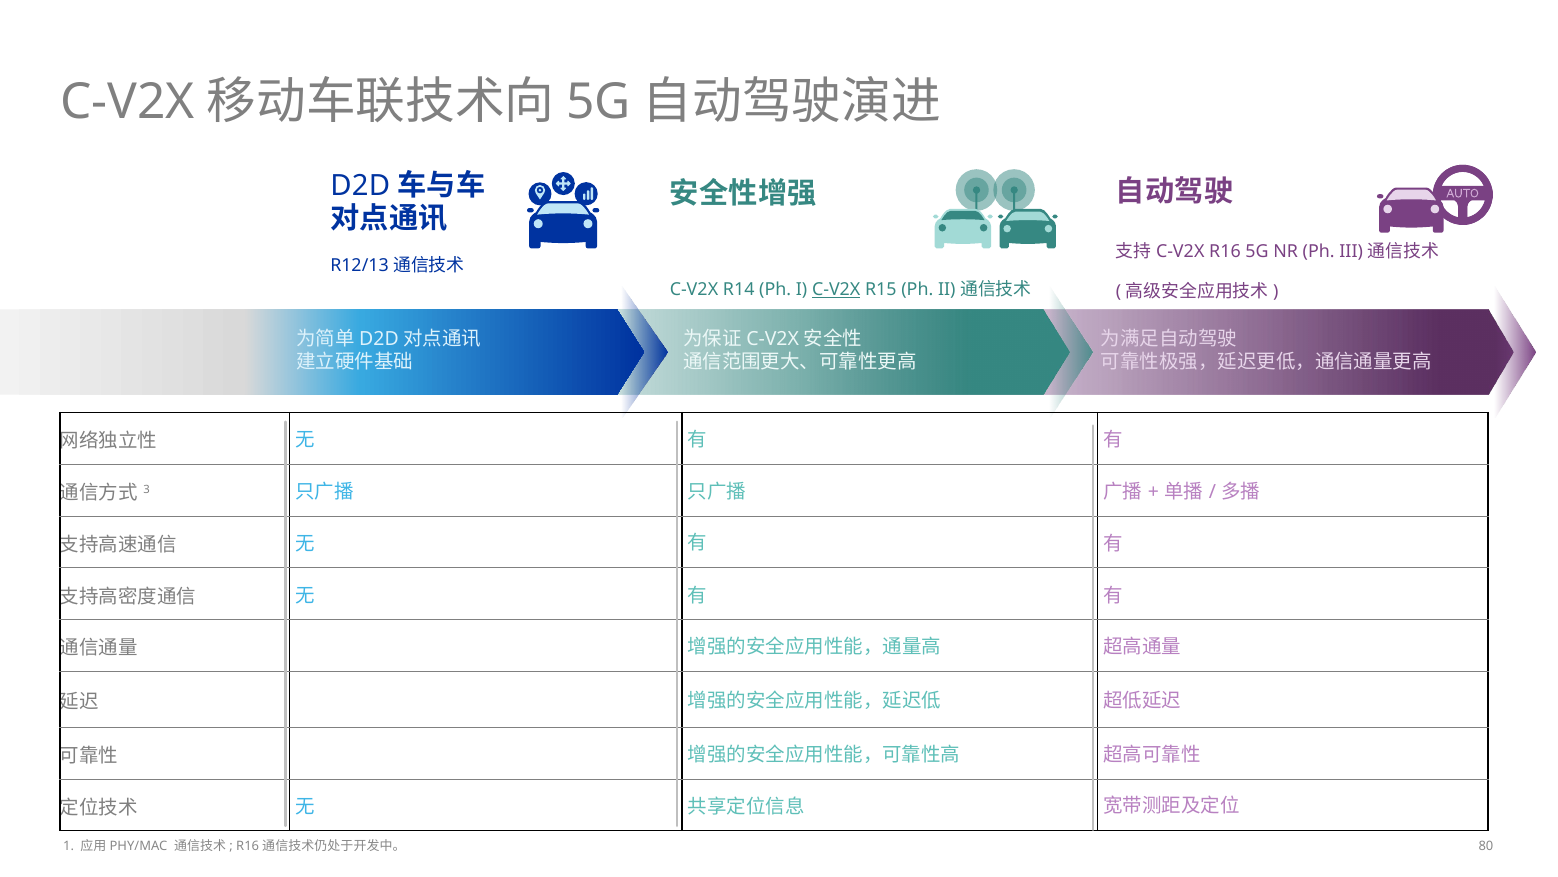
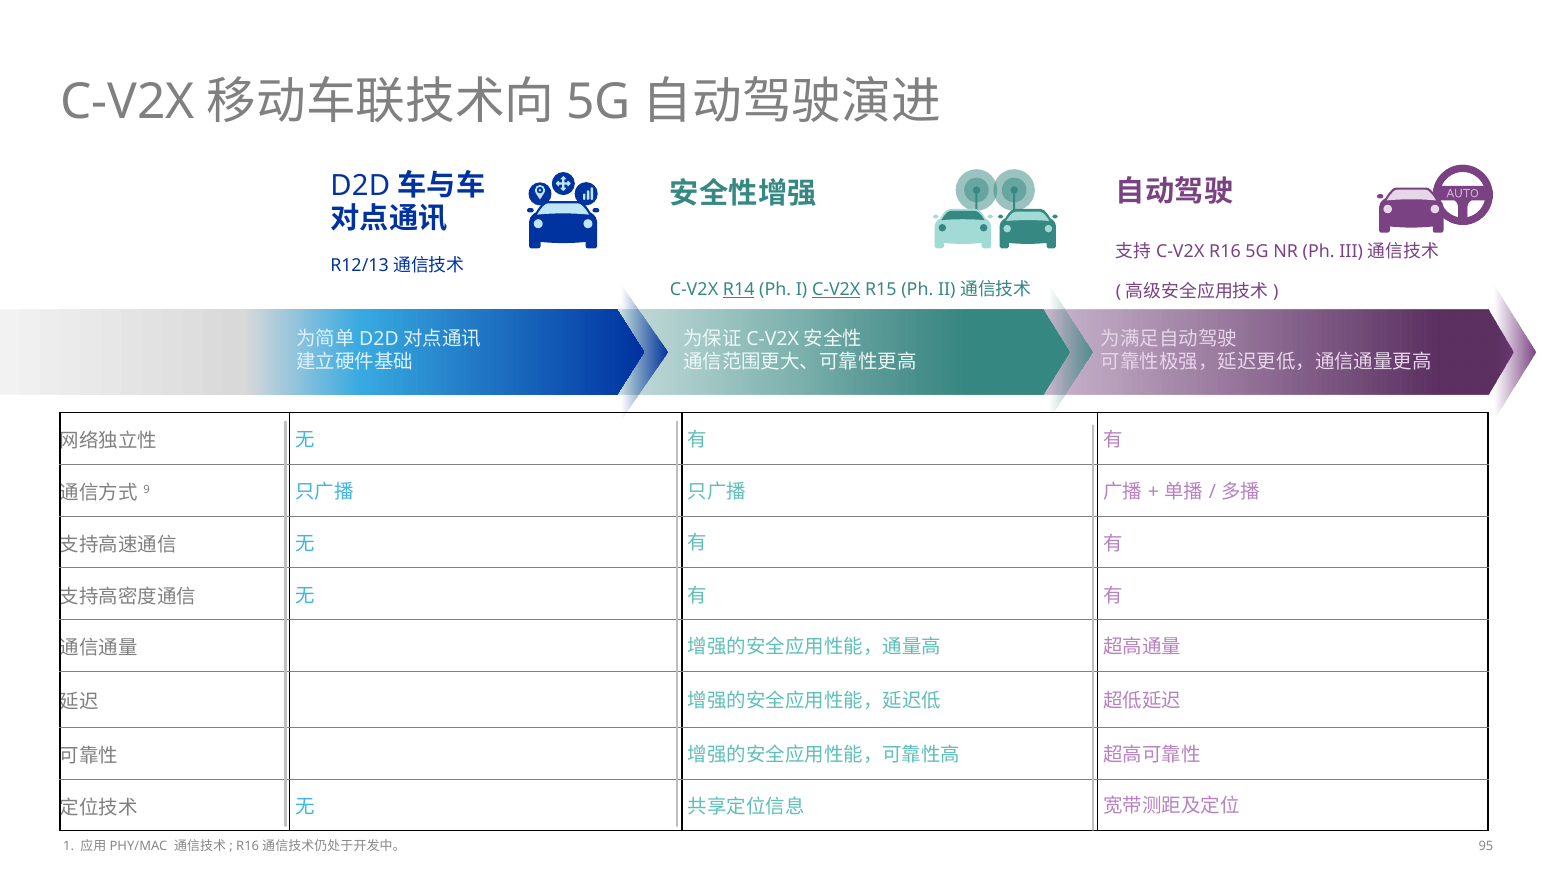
R14 underline: none -> present (739, 289)
3: 3 -> 9 (147, 490)
80: 80 -> 95 (1486, 845)
